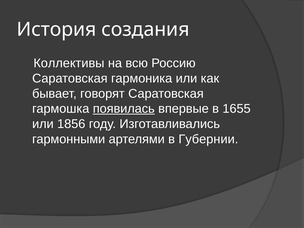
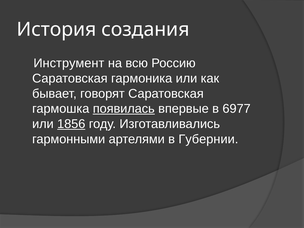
Коллективы: Коллективы -> Инструмент (69, 63)
1655: 1655 -> 6977 (237, 109)
1856 underline: none -> present (71, 124)
